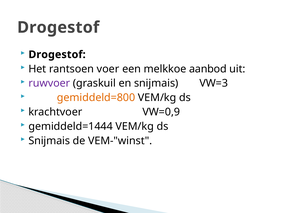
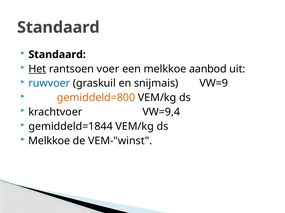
Drogestof: Drogestof -> Standaard (58, 27)
Drogestof: Drogestof -> Standaard (57, 55)
Het underline: none -> present (37, 69)
ruwvoer colour: purple -> blue (49, 84)
VW=3: VW=3 -> VW=9 (214, 84)
VW=0,9: VW=0,9 -> VW=9,4 (161, 112)
gemiddeld=1444: gemiddeld=1444 -> gemiddeld=1844 (71, 127)
Snijmais: Snijmais -> Melkkoe (49, 141)
